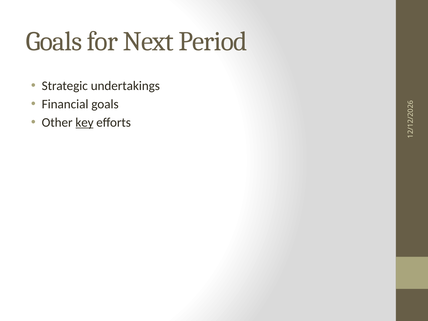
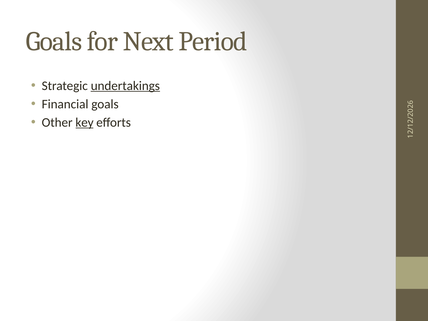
undertakings underline: none -> present (125, 86)
